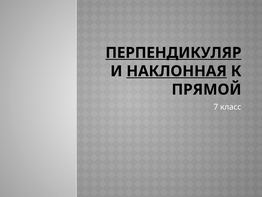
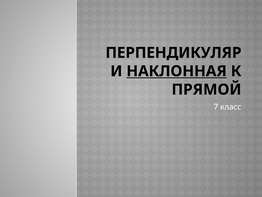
ПЕРПЕНДИКУЛЯР underline: present -> none (173, 53)
